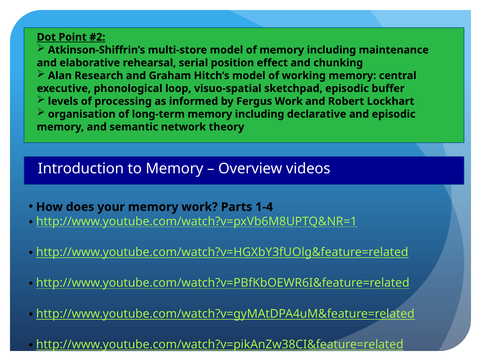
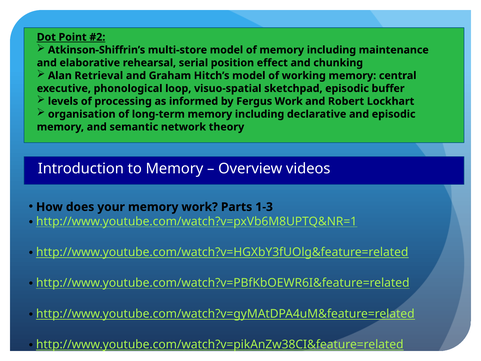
Research: Research -> Retrieval (99, 76)
1-4: 1-4 -> 1-3 (264, 207)
